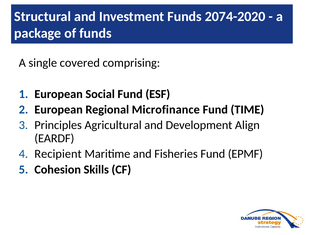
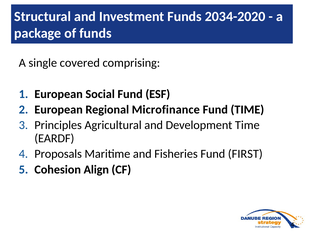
2074-2020: 2074-2020 -> 2034-2020 (235, 17)
Development Align: Align -> Time (247, 125)
Recipient: Recipient -> Proposals (58, 154)
EPMF: EPMF -> FIRST (245, 154)
Skills: Skills -> Align (96, 169)
